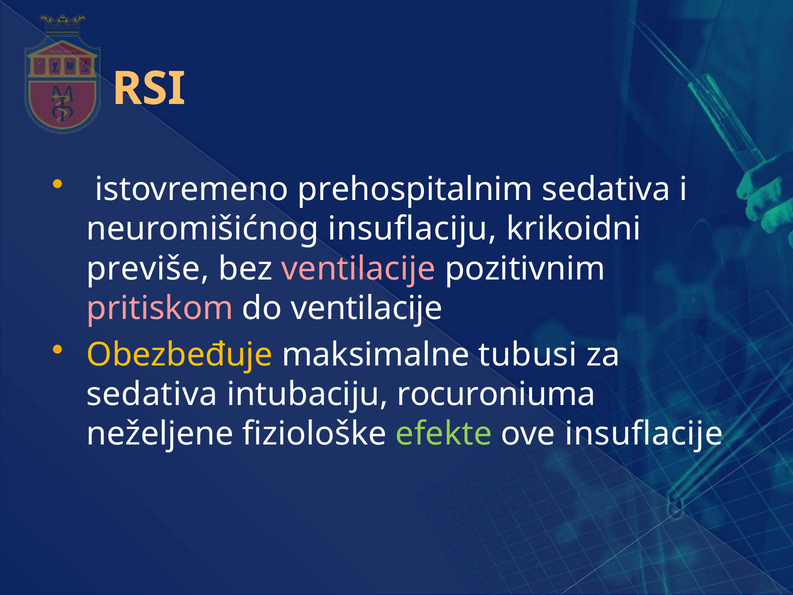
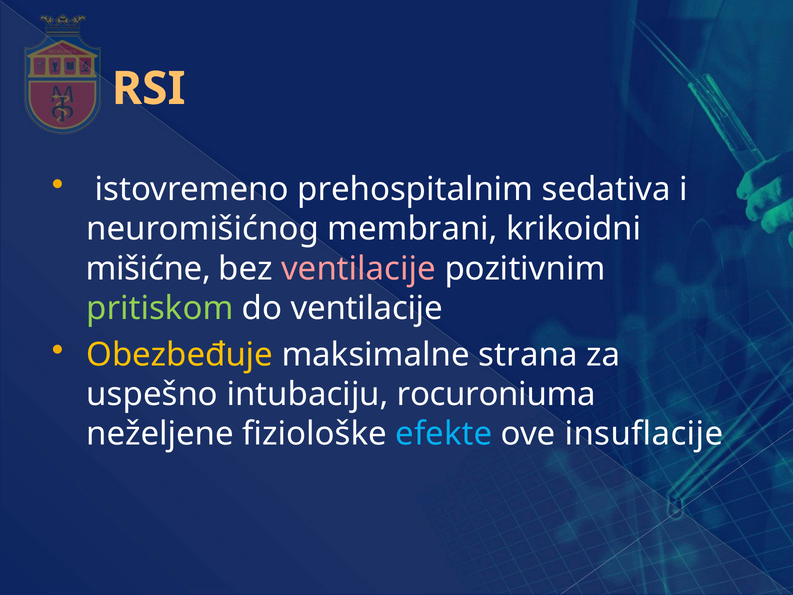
insuflaciju: insuflaciju -> membrani (413, 229)
previše: previše -> mišićne (148, 269)
pritiskom colour: pink -> light green (160, 308)
tubusi: tubusi -> strana (528, 355)
sedativa: sedativa -> uspešno (152, 394)
efekte colour: light green -> light blue (444, 434)
